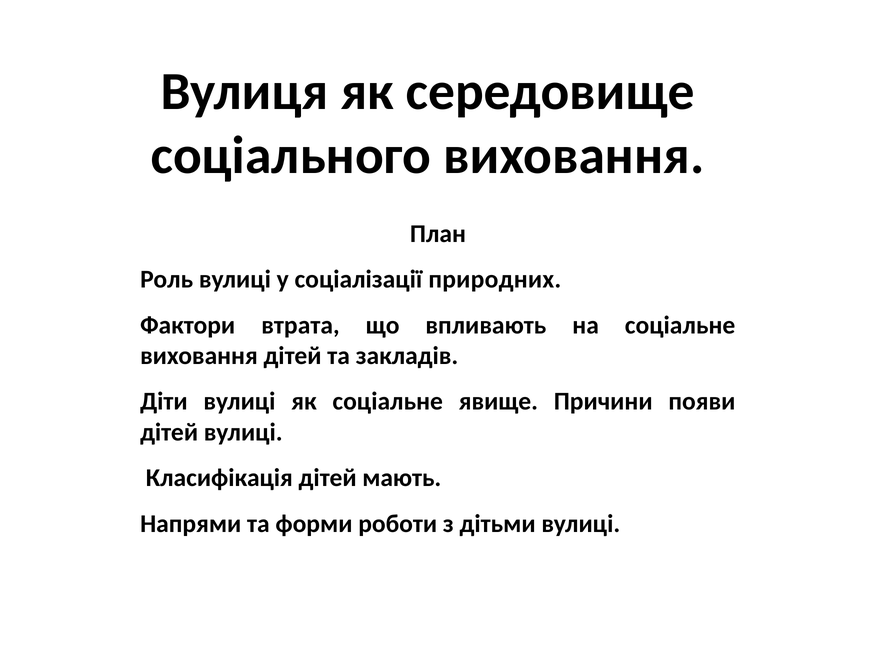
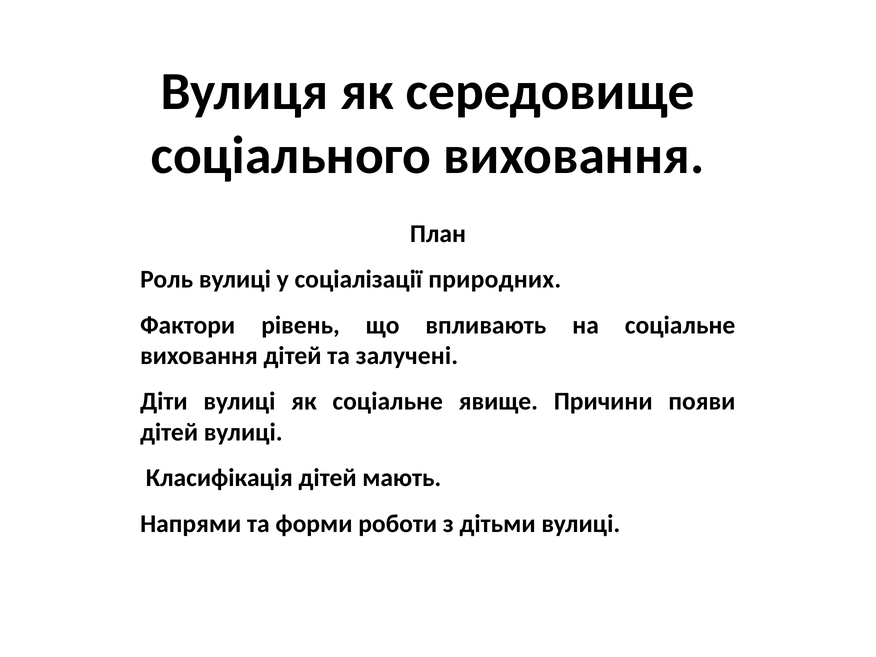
втрата: втрата -> рівень (301, 325)
закладів: закладів -> залучені (407, 356)
